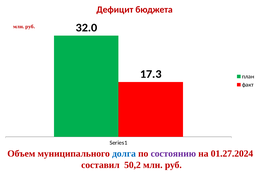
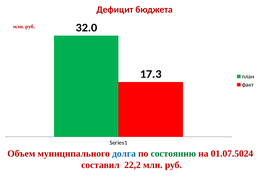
состоянию colour: purple -> green (173, 154)
01.27.2024: 01.27.2024 -> 01.07.5024 (232, 154)
50,2: 50,2 -> 22,2 (132, 165)
